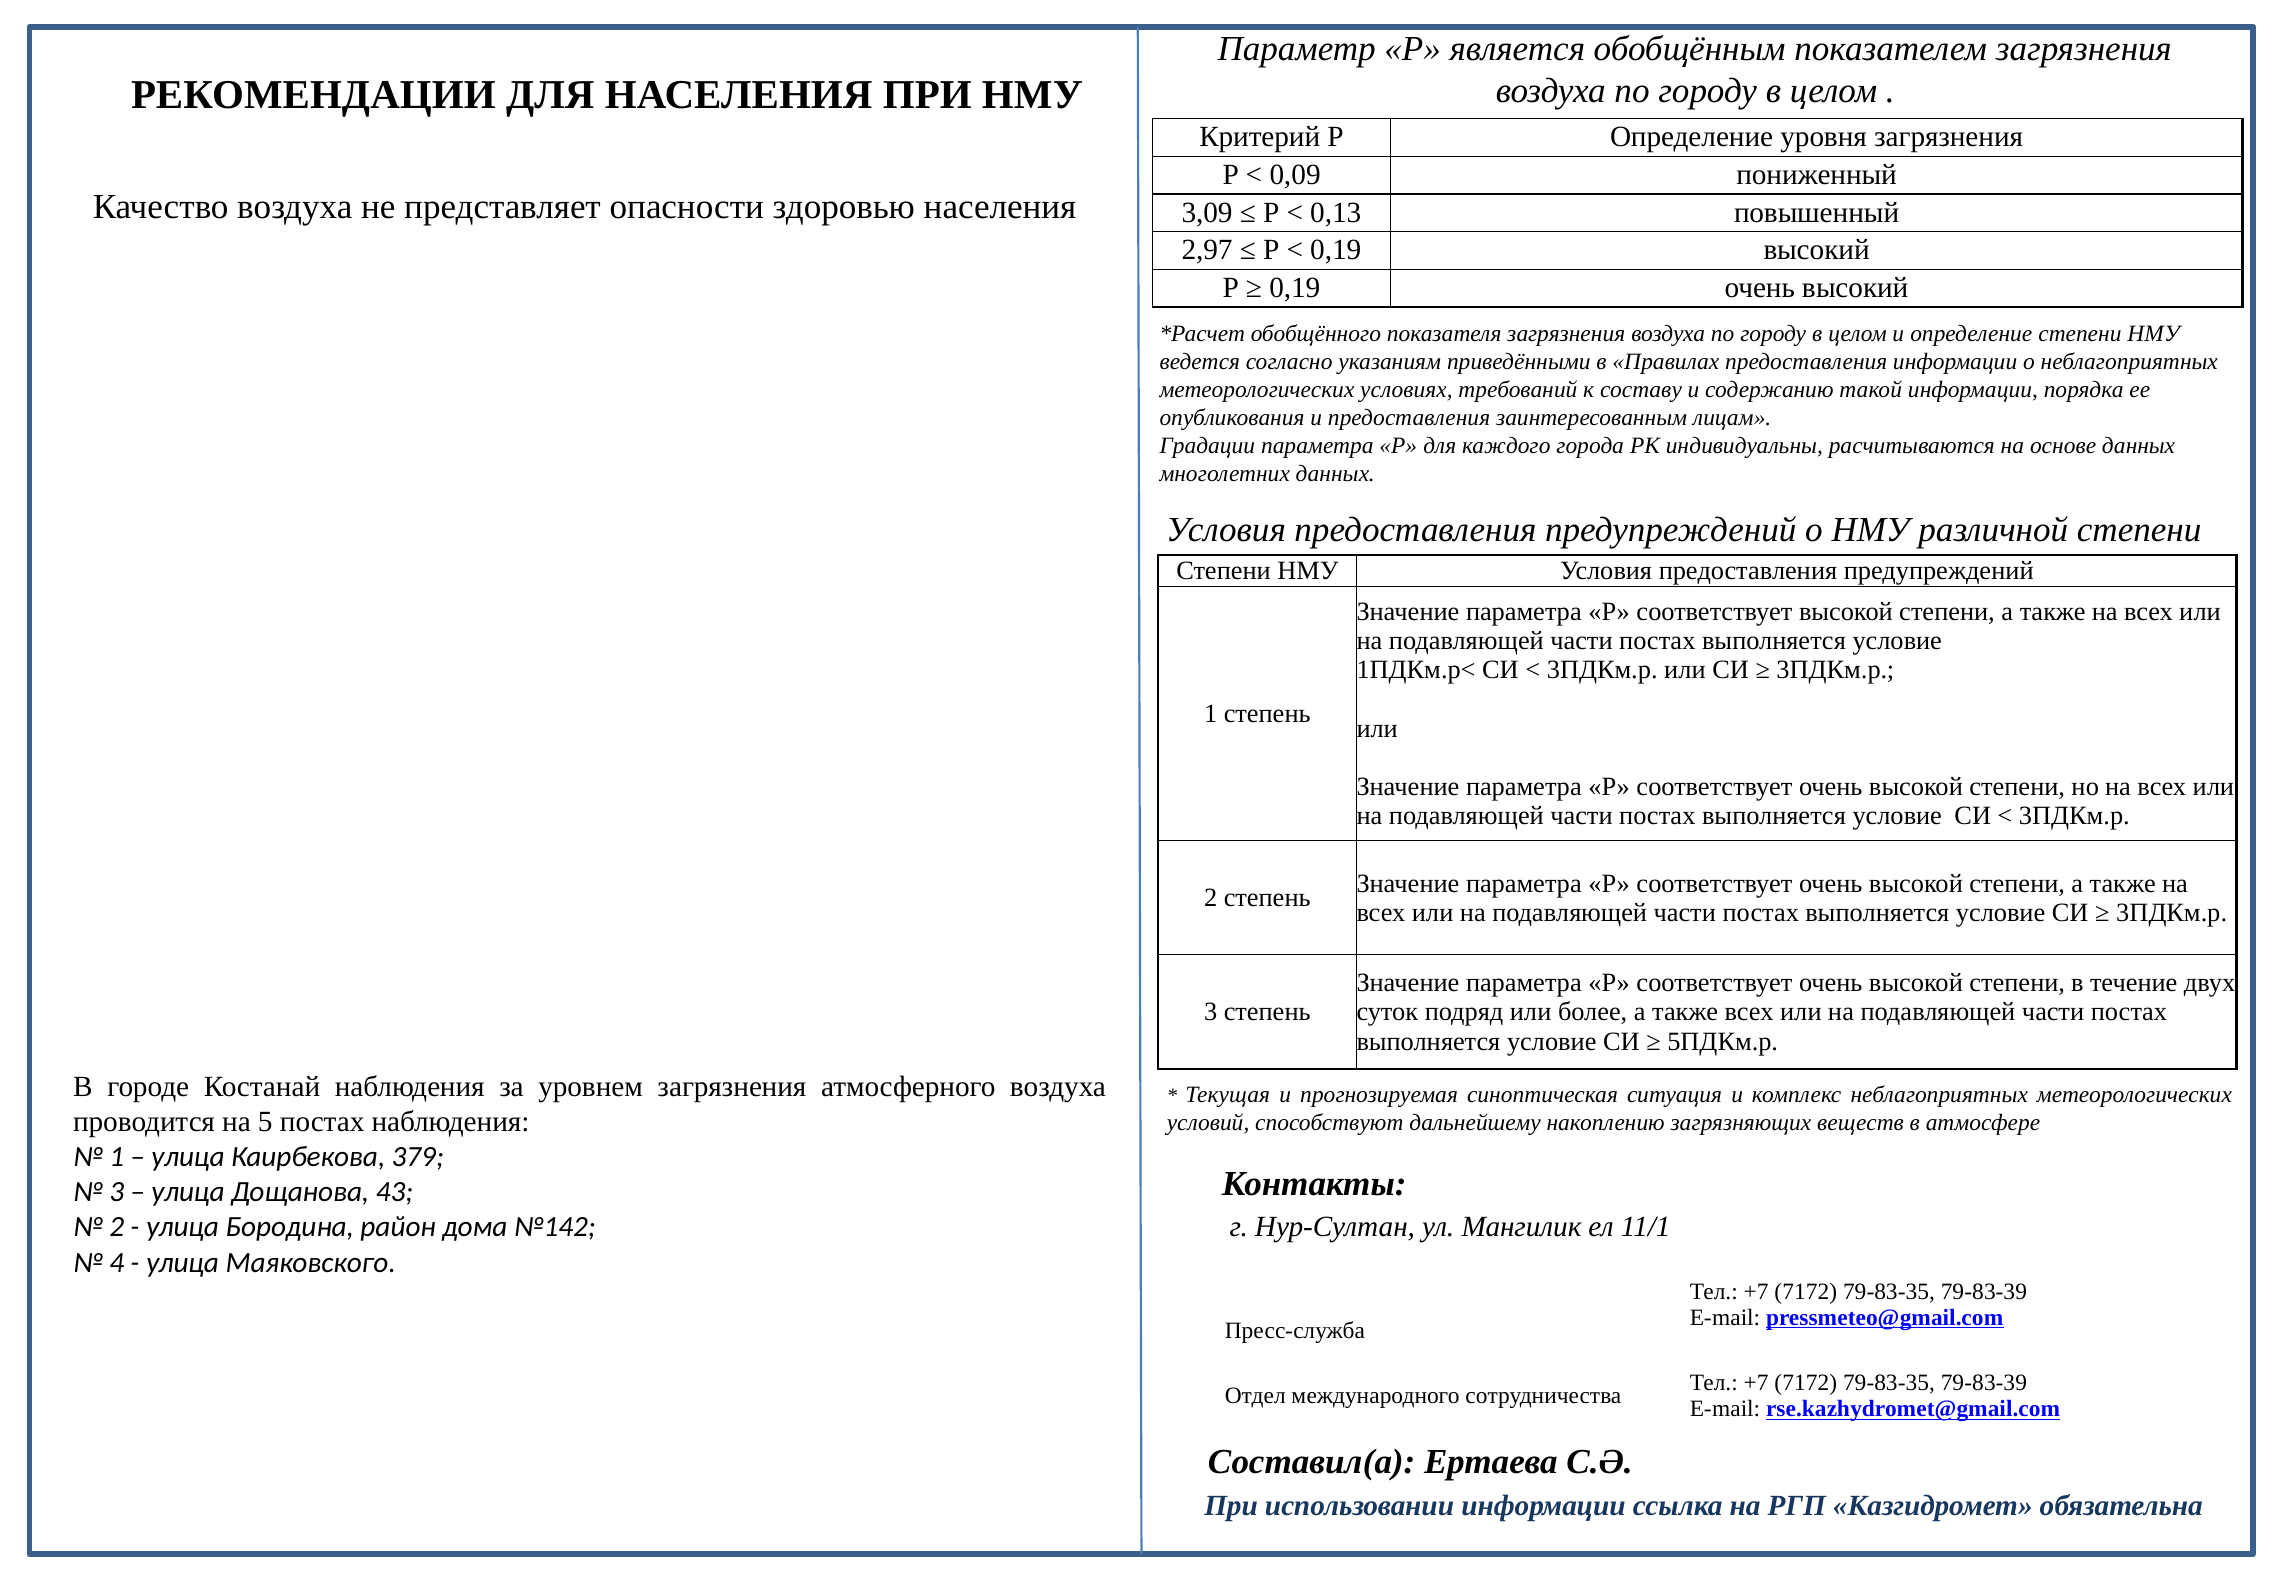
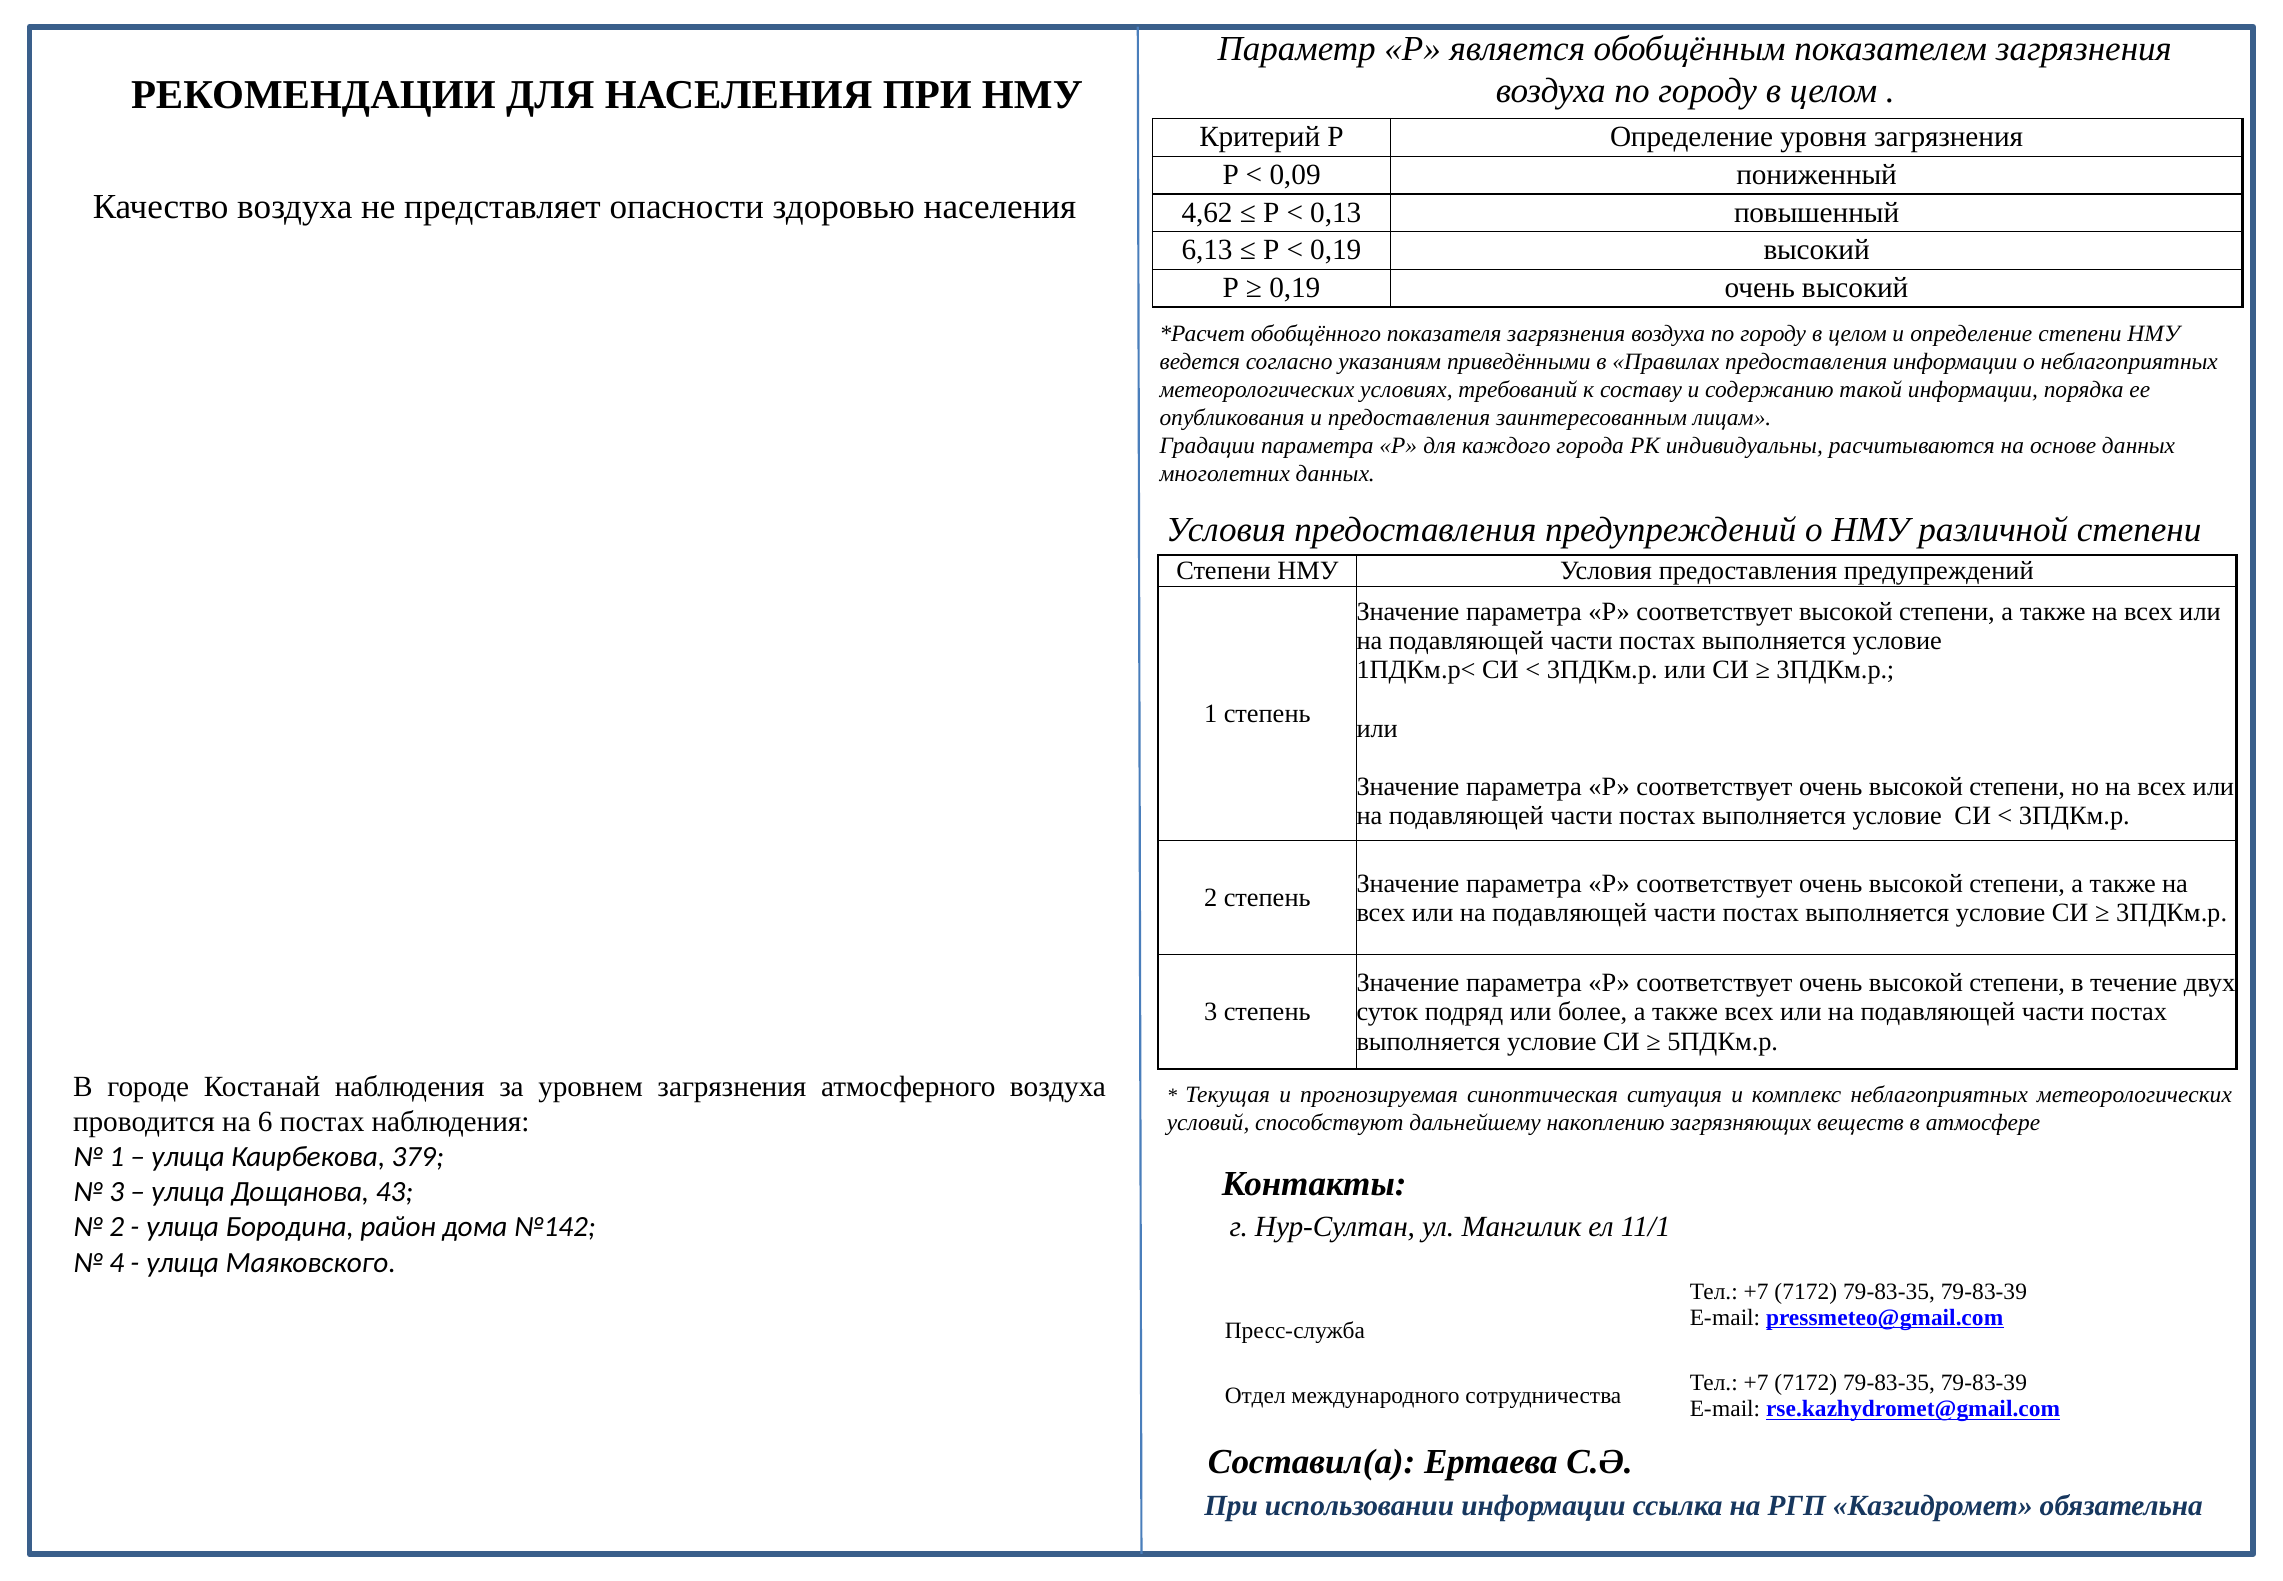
3,09: 3,09 -> 4,62 (1207, 212)
2,97: 2,97 -> 6,13 (1207, 250)
5: 5 -> 6 (265, 1121)
